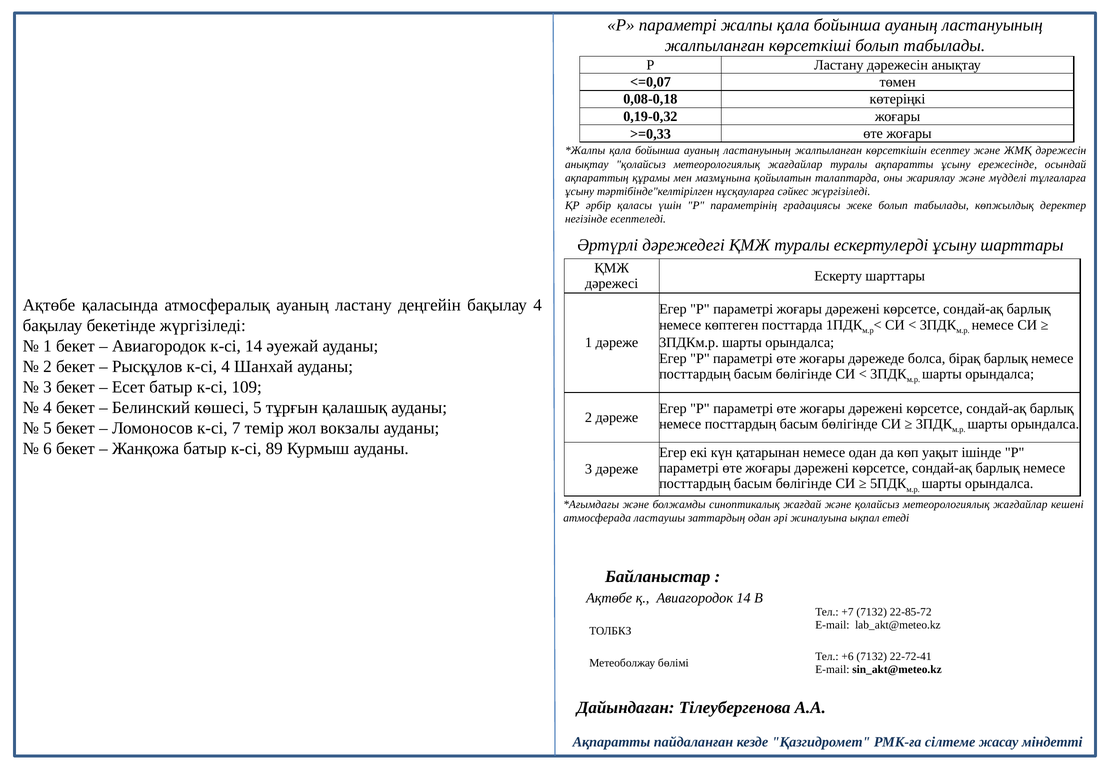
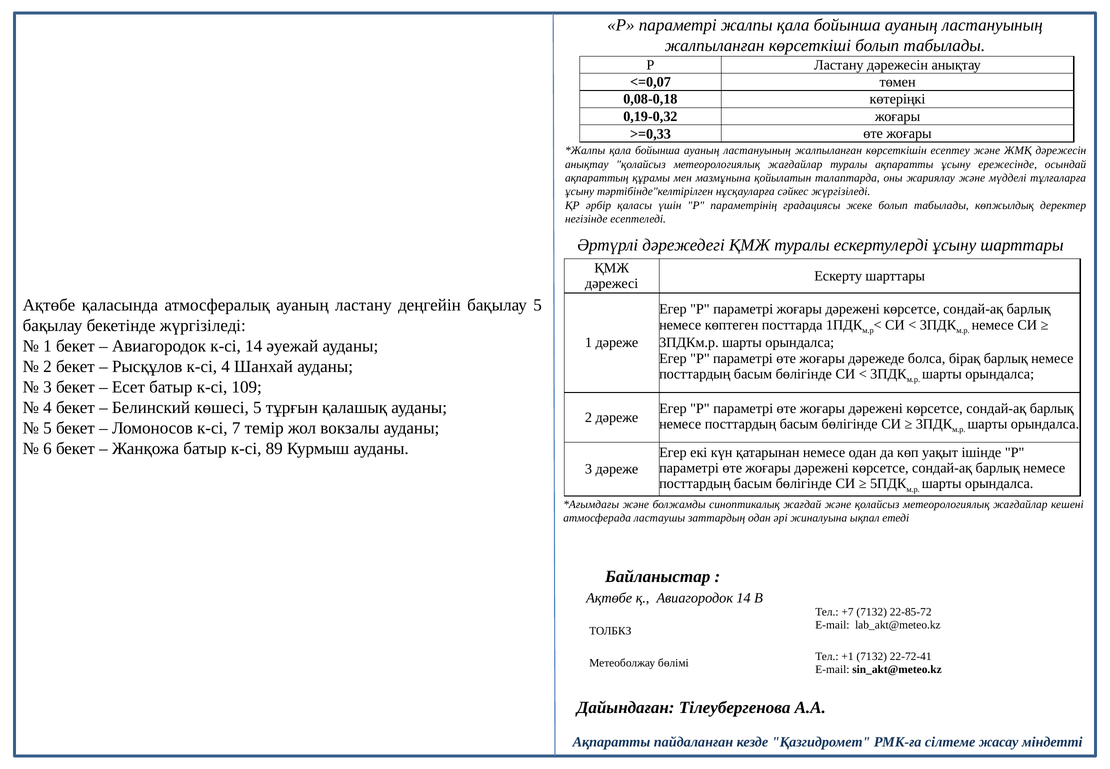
бақылау 4: 4 -> 5 (538, 305)
+6: +6 -> +1 (848, 656)
